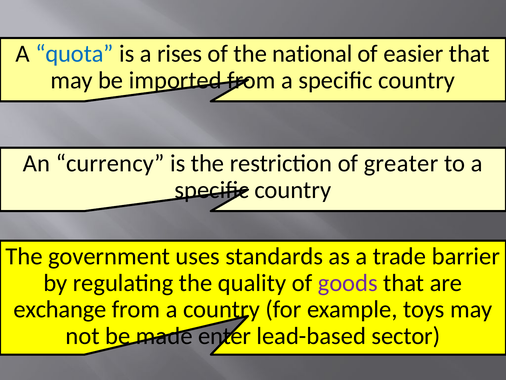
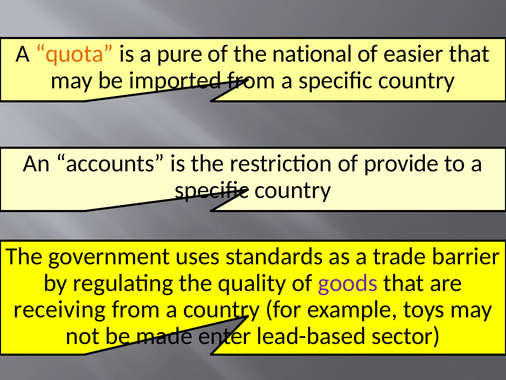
quota colour: blue -> orange (74, 54)
rises: rises -> pure (180, 54)
currency: currency -> accounts (110, 163)
greater: greater -> provide (401, 163)
exchange: exchange -> receiving (60, 309)
